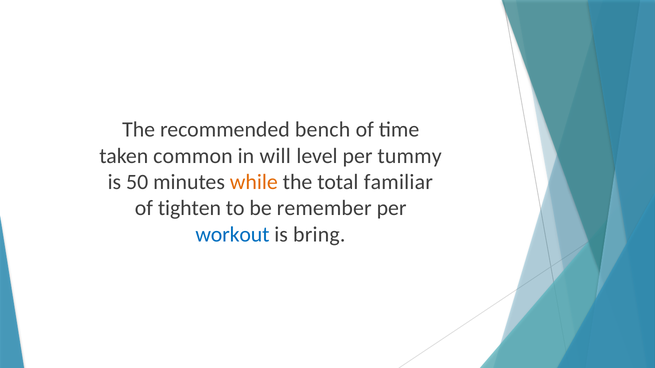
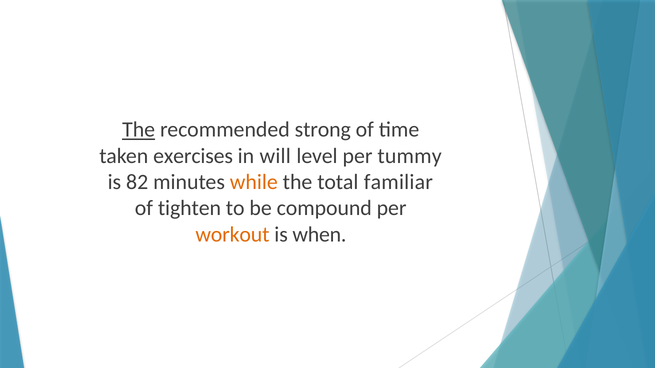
The underline: none -> present (139, 130)
bench: bench -> strong (323, 130)
common: common -> exercises (193, 156)
50: 50 -> 82 (137, 182)
remember: remember -> compound (324, 209)
workout colour: blue -> orange (232, 235)
bring: bring -> when (319, 235)
